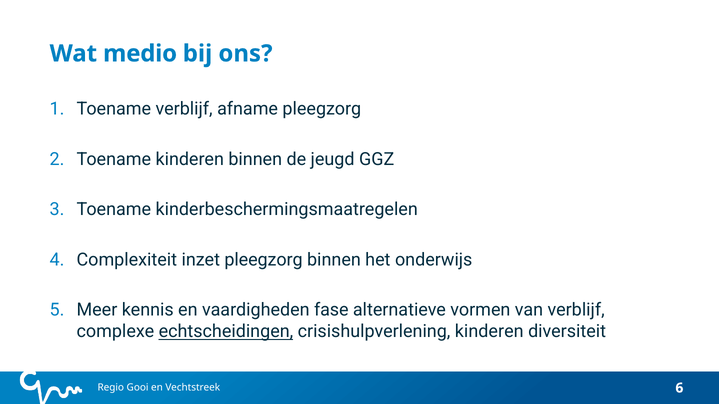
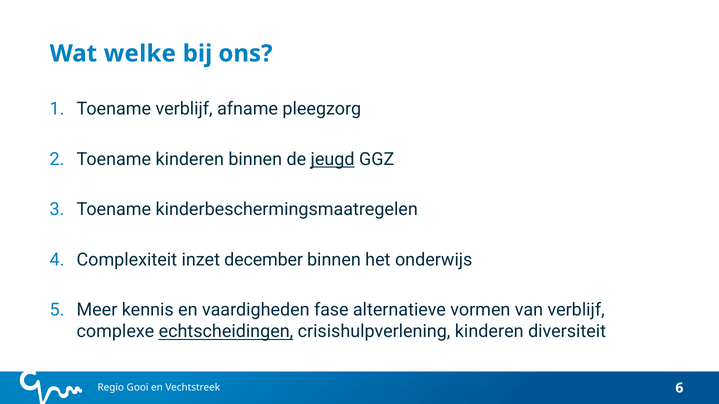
medio: medio -> welke (140, 54)
jeugd underline: none -> present (333, 159)
inzet pleegzorg: pleegzorg -> december (264, 260)
